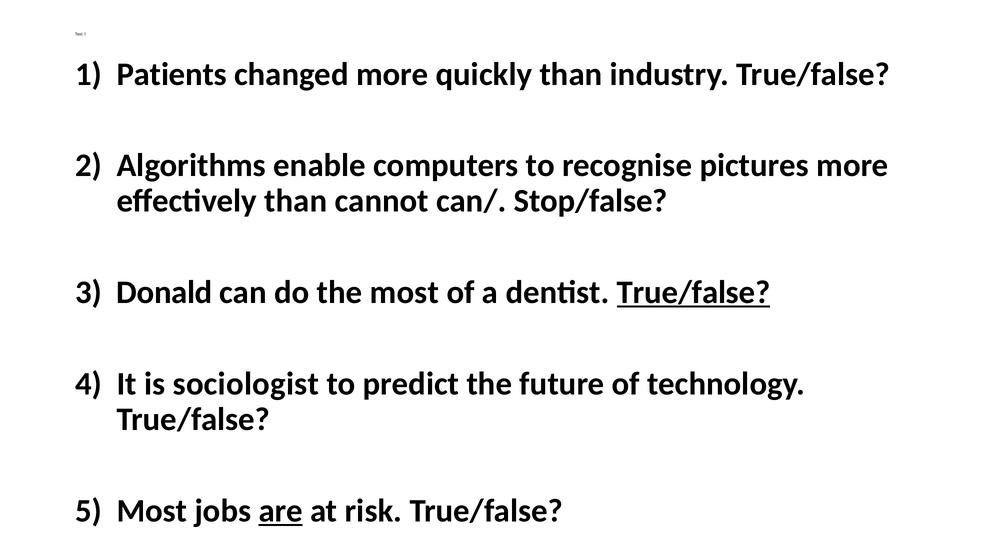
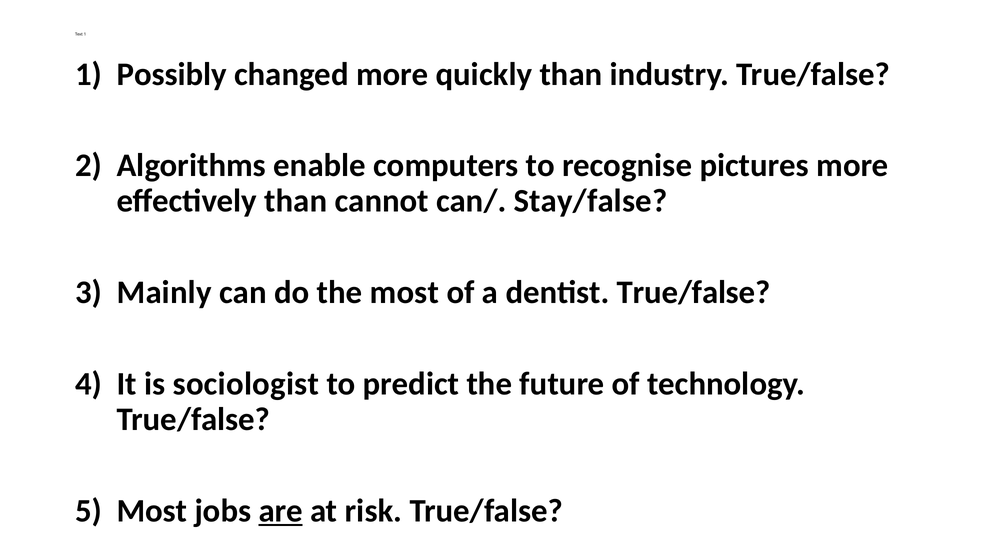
Patients: Patients -> Possibly (172, 74)
Stop/false: Stop/false -> Stay/false (591, 201)
Donald: Donald -> Mainly (164, 293)
True/false underline: present -> none (694, 293)
